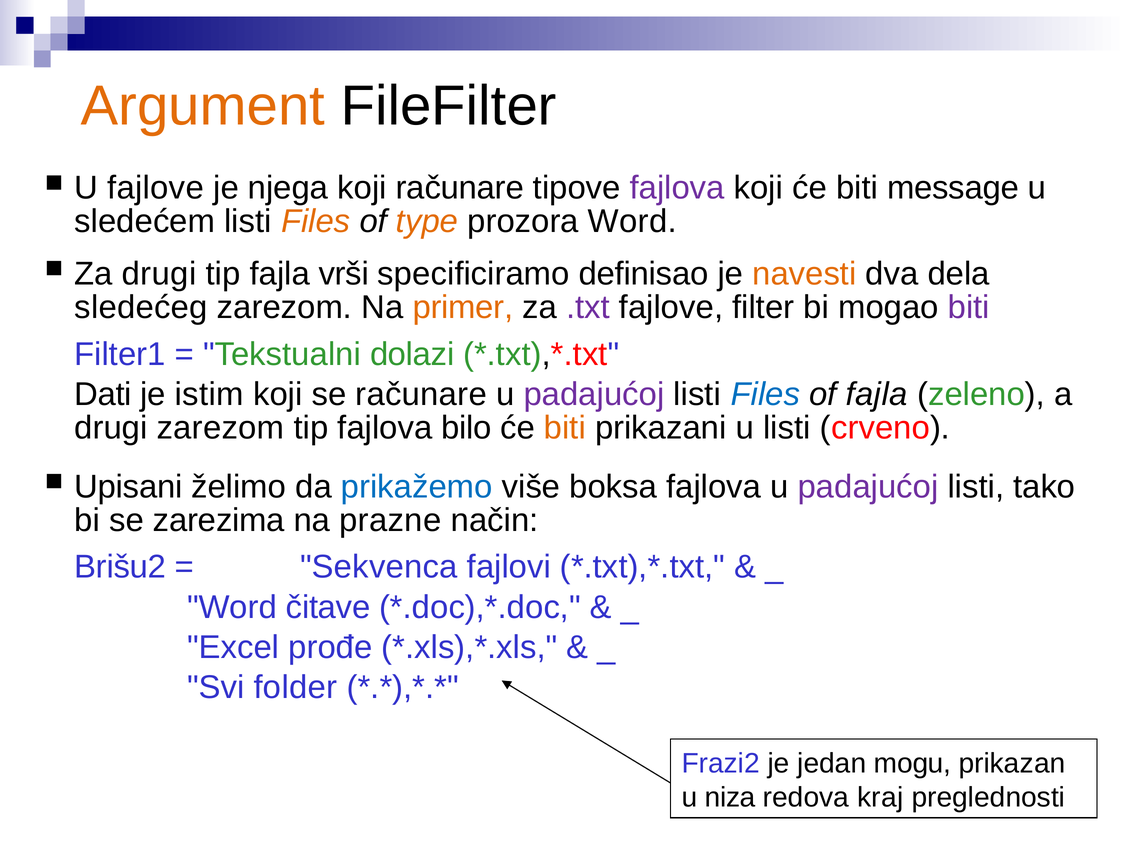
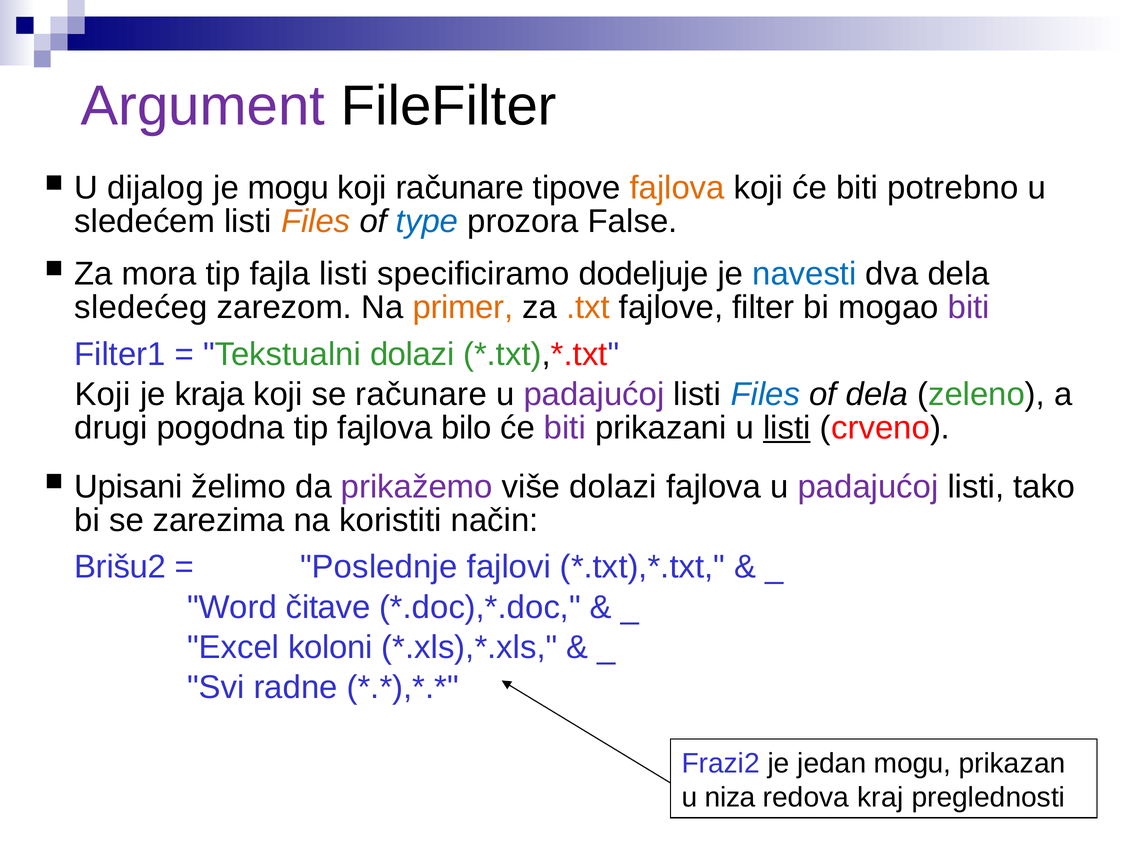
Argument colour: orange -> purple (203, 106)
U fajlove: fajlove -> dijalog (156, 188)
je njega: njega -> mogu (288, 188)
fajlova colour: purple -> orange (677, 188)
message: message -> potrebno (953, 188)
type colour: orange -> blue (427, 221)
prozora Word: Word -> False (633, 221)
Za drugi: drugi -> mora (159, 274)
fajla vrši: vrši -> listi (344, 274)
definisao: definisao -> dodeljuje (644, 274)
navesti colour: orange -> blue (804, 274)
.txt colour: purple -> orange (588, 307)
Dati: Dati -> Koji (103, 394)
istim: istim -> kraja (210, 394)
of fajla: fajla -> dela (877, 394)
drugi zarezom: zarezom -> pogodna (221, 428)
biti colour: orange -> purple (565, 428)
listi underline: none -> present (787, 428)
prikažemo colour: blue -> purple (417, 487)
više boksa: boksa -> dolazi (613, 487)
prazne: prazne -> koristiti (390, 520)
Sekvenca: Sekvenca -> Poslednje (379, 567)
prođe: prođe -> koloni (331, 647)
folder: folder -> radne (296, 688)
